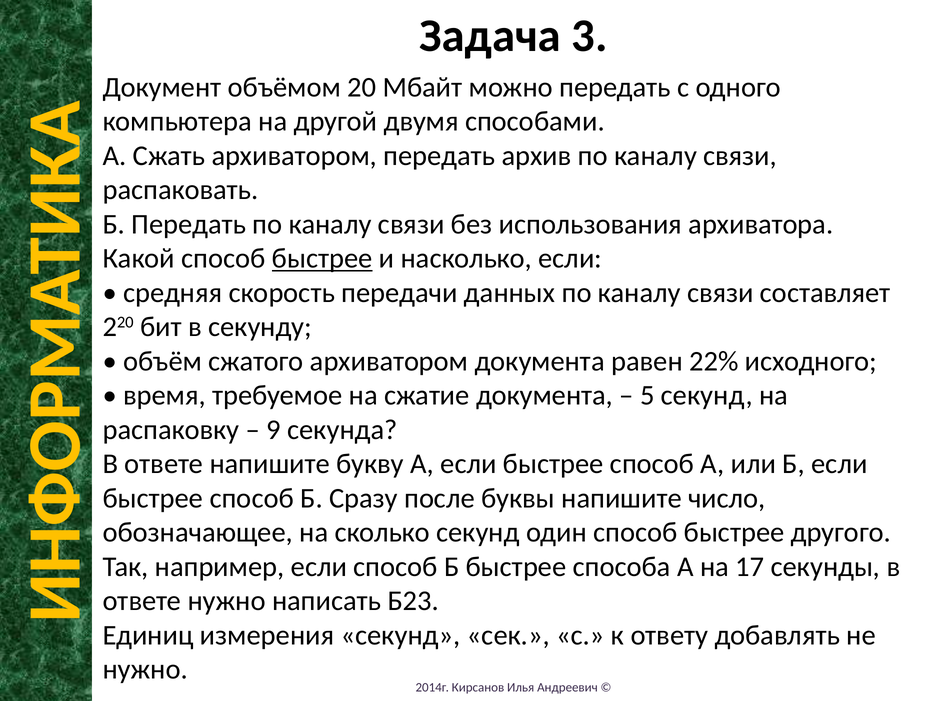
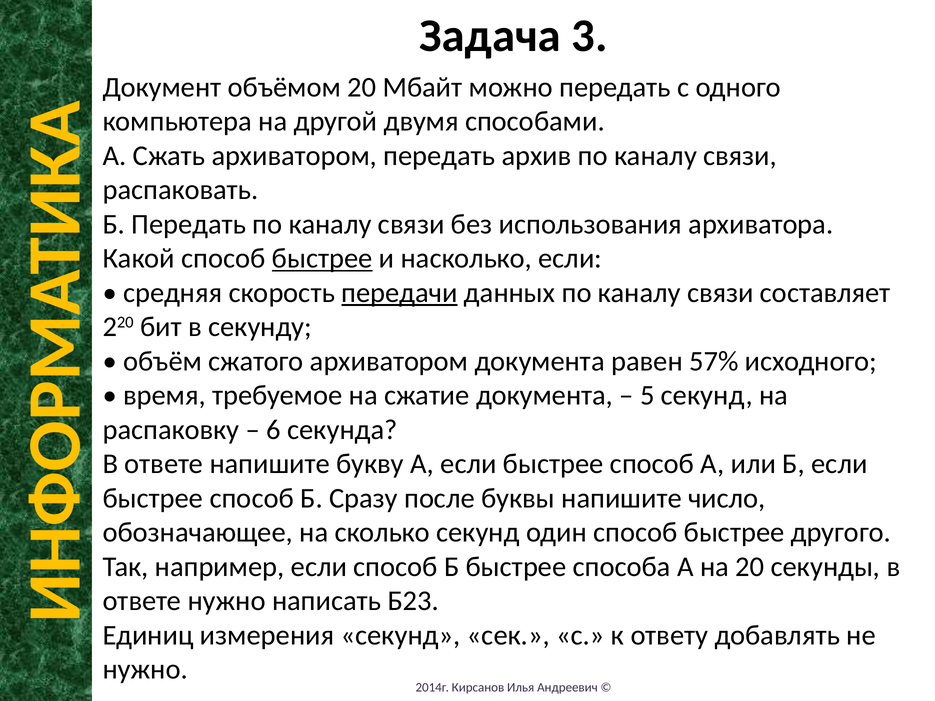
передачи underline: none -> present (399, 293)
22%: 22% -> 57% (714, 361)
9: 9 -> 6 (274, 430)
на 17: 17 -> 20 (750, 567)
